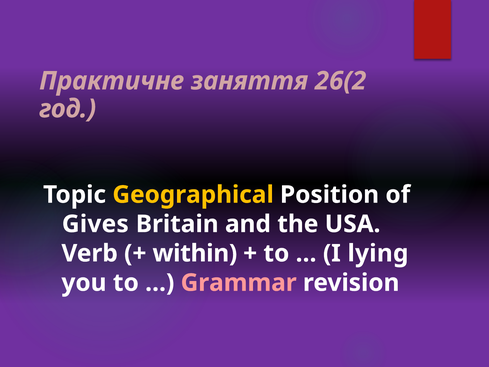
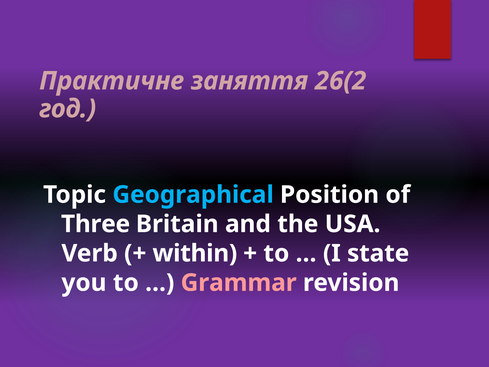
Geographical colour: yellow -> light blue (193, 195)
Gives: Gives -> Three (96, 224)
lying: lying -> state (378, 253)
